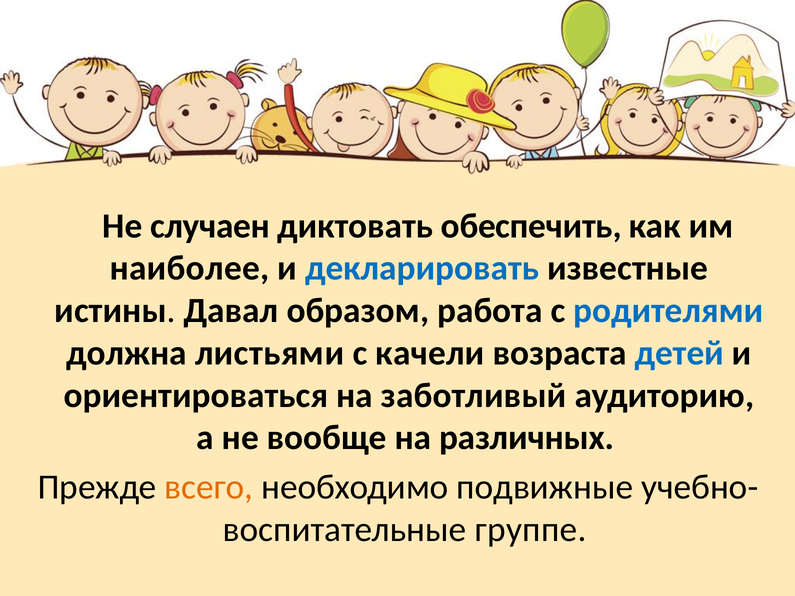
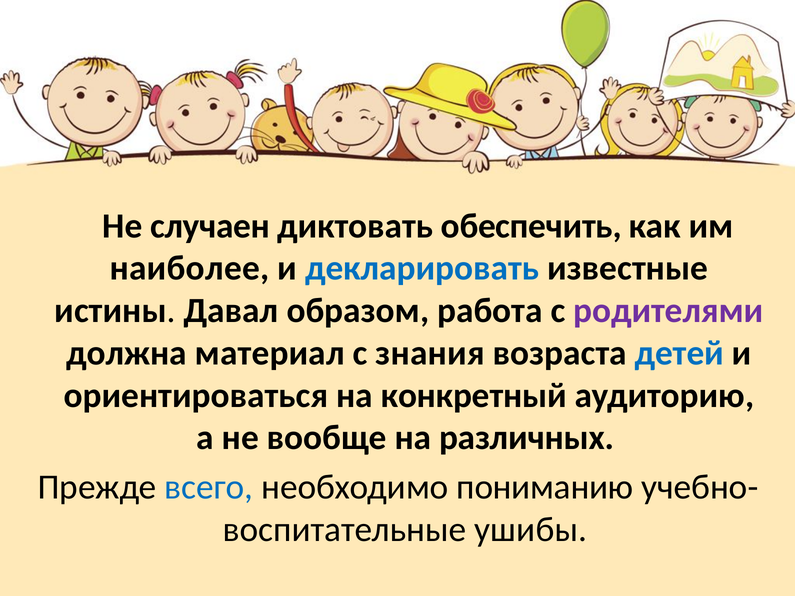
родителями colour: blue -> purple (668, 311)
листьями: листьями -> материал (270, 353)
качели: качели -> знания (430, 353)
заботливый: заботливый -> конкретный (474, 396)
всего colour: orange -> blue (209, 487)
подвижные: подвижные -> пониманию (545, 487)
группе: группе -> ушибы (531, 530)
